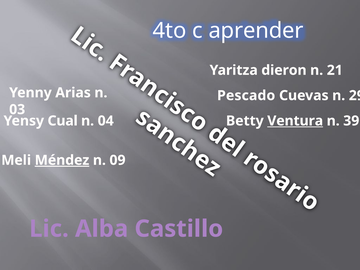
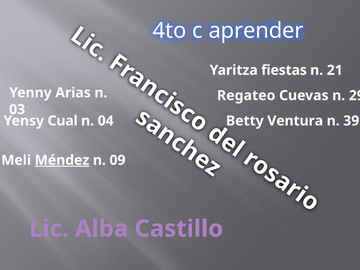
dieron: dieron -> fiestas (284, 70)
Pescado: Pescado -> Regateo (246, 96)
Ventura underline: present -> none (295, 121)
